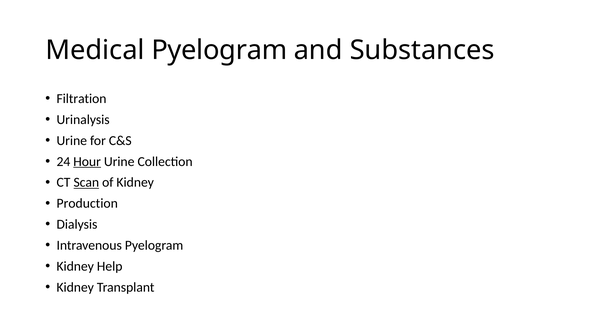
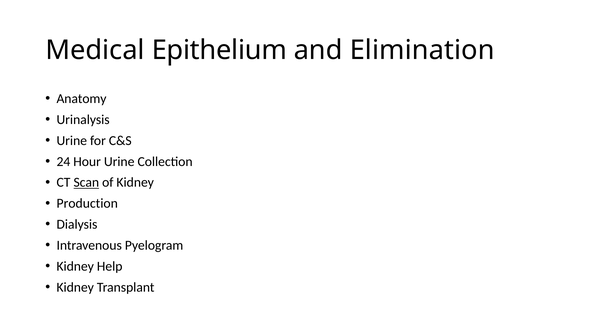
Medical Pyelogram: Pyelogram -> Epithelium (219, 50)
Substances: Substances -> Elimination (422, 50)
Filtration: Filtration -> Anatomy (81, 99)
Hour underline: present -> none (87, 161)
